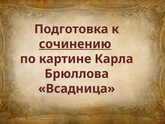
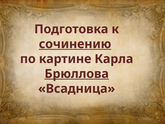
Брюллова underline: none -> present (77, 74)
